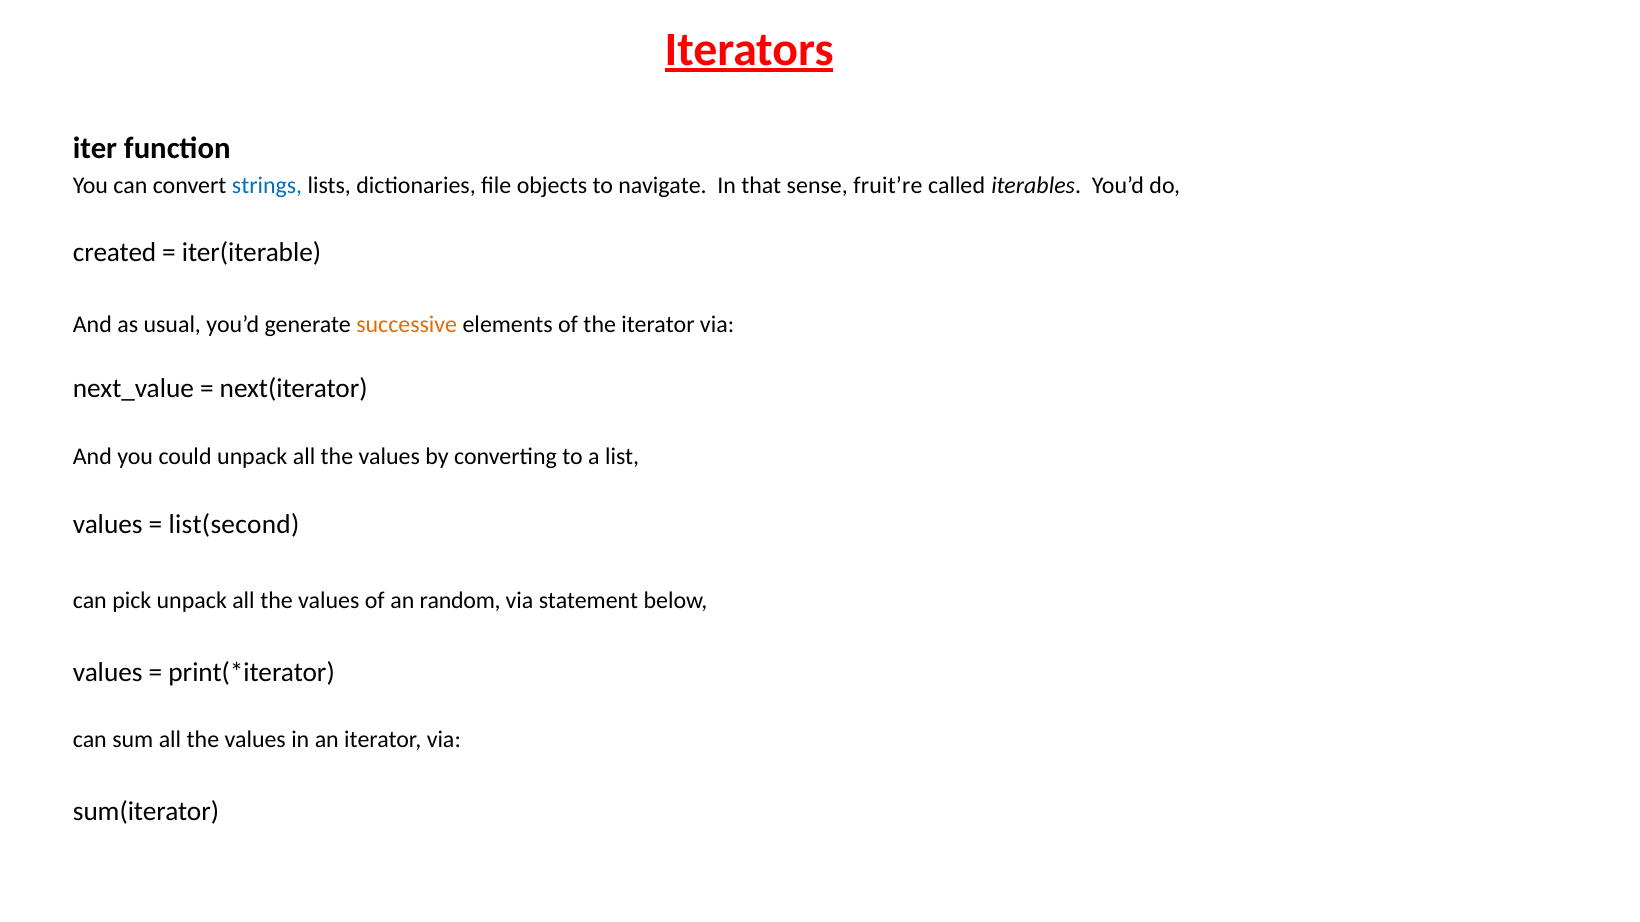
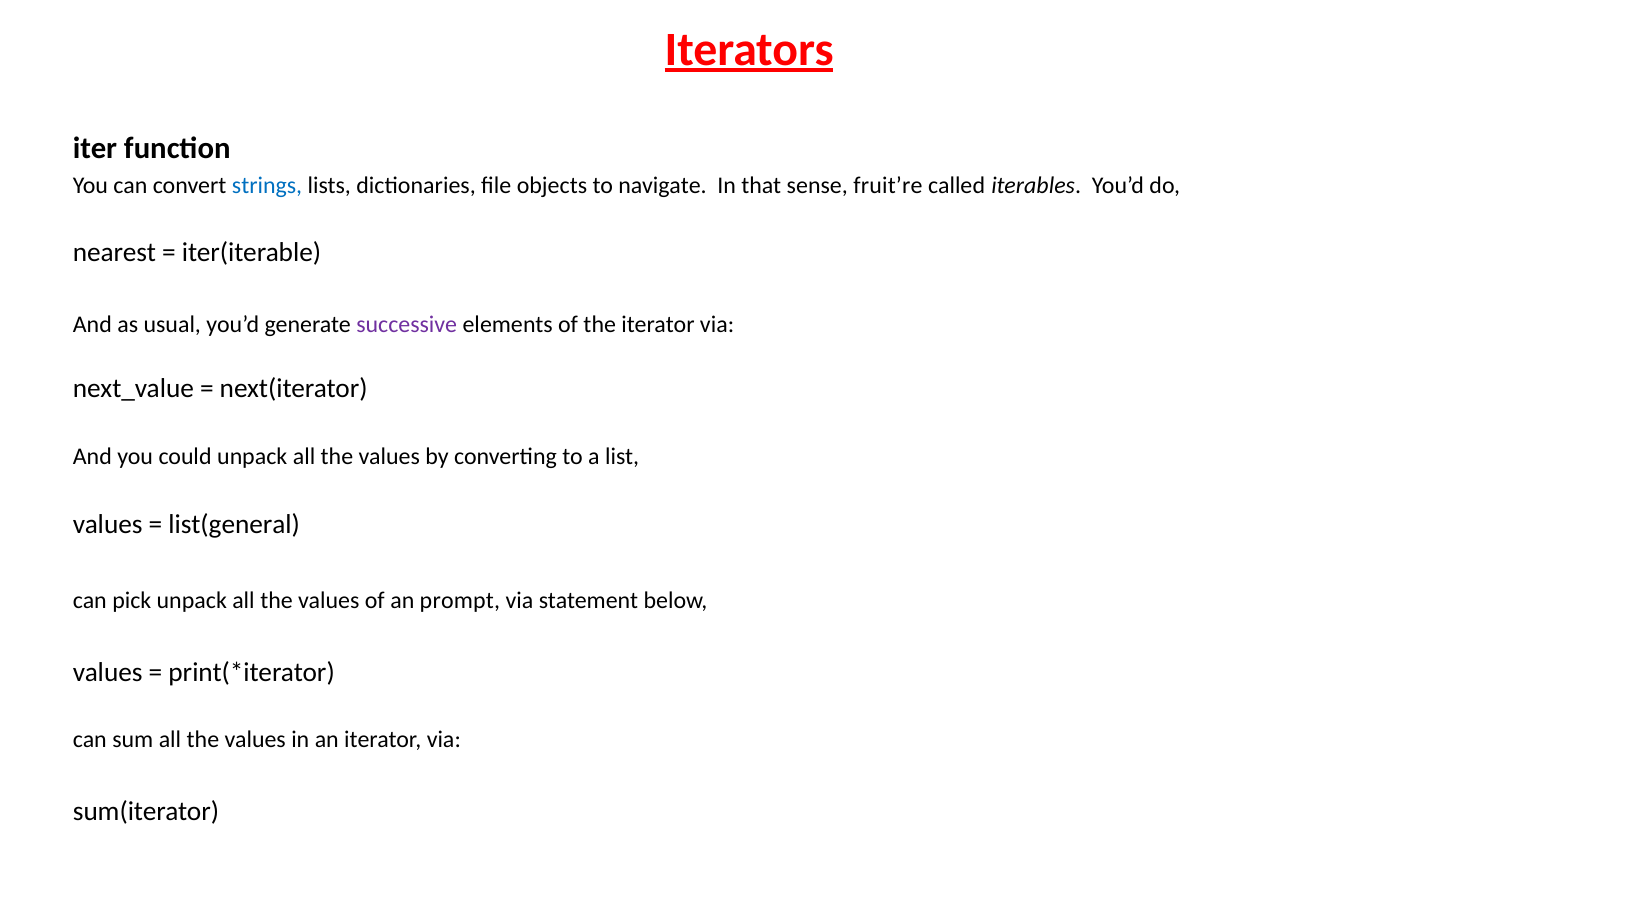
created: created -> nearest (115, 252)
successive colour: orange -> purple (407, 325)
list(second: list(second -> list(general (234, 524)
random: random -> prompt (460, 600)
